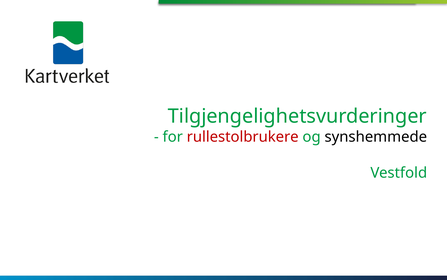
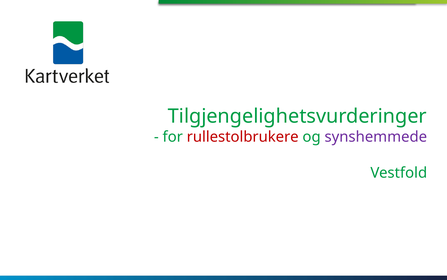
synshemmede colour: black -> purple (376, 137)
